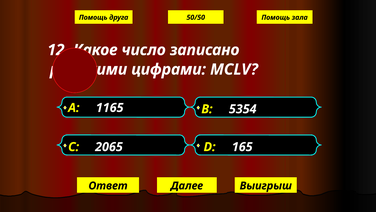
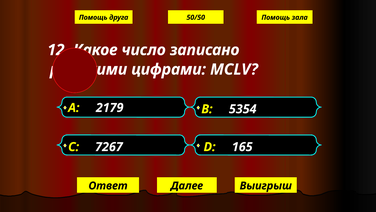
1165: 1165 -> 2179 (110, 108)
2065: 2065 -> 7267 (109, 147)
